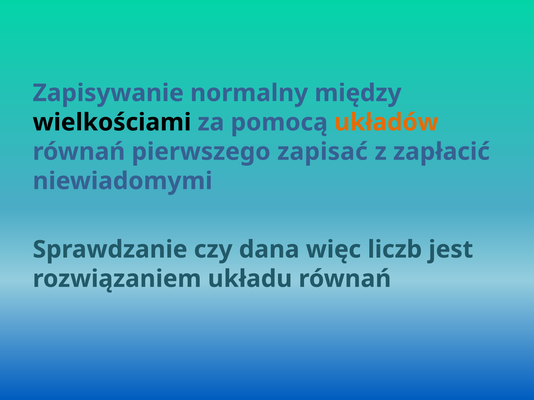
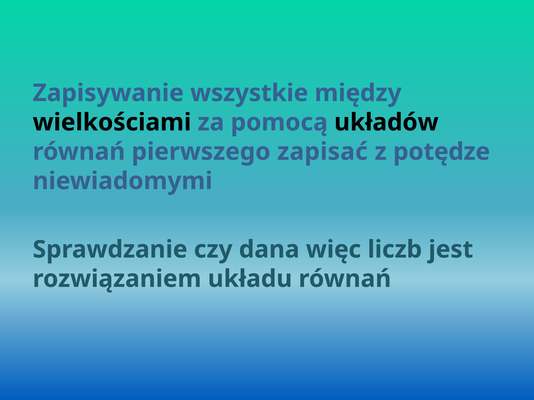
normalny: normalny -> wszystkie (249, 93)
układów colour: orange -> black (386, 123)
zapłacić: zapłacić -> potędze (442, 152)
